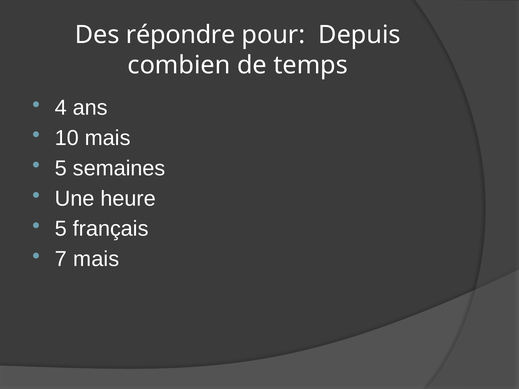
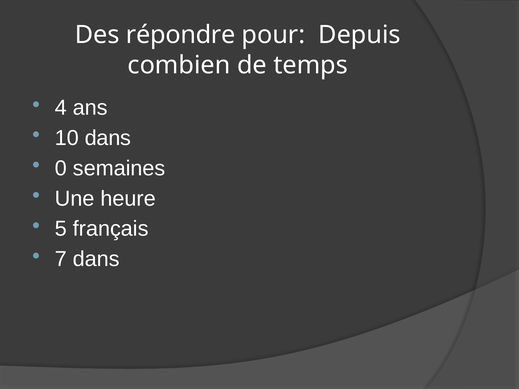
10 mais: mais -> dans (108, 138)
5: 5 -> 0 (61, 168)
7 mais: mais -> dans (96, 259)
